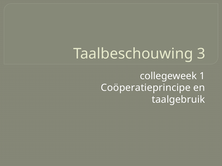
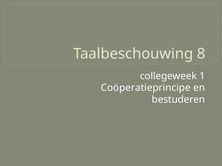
3: 3 -> 8 (201, 54)
taalgebruik: taalgebruik -> bestuderen (178, 100)
